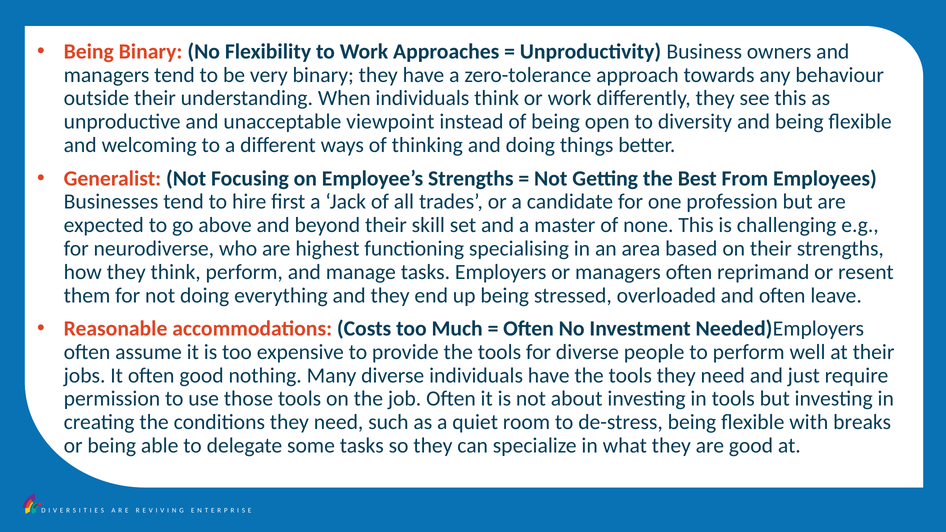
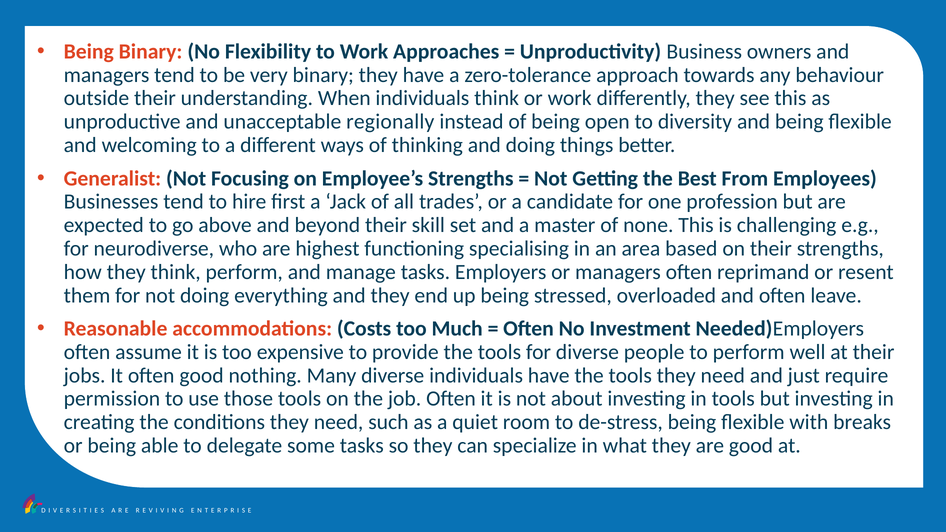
viewpoint: viewpoint -> regionally (390, 122)
